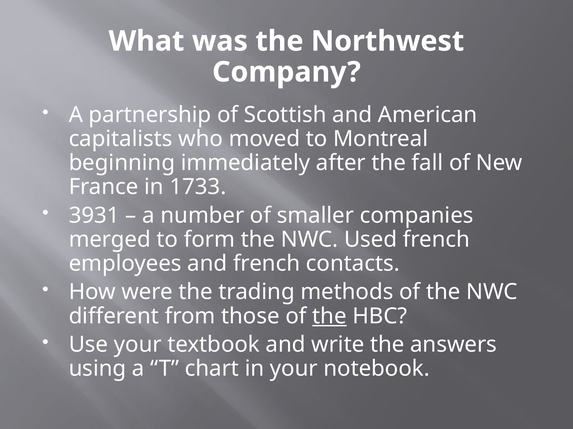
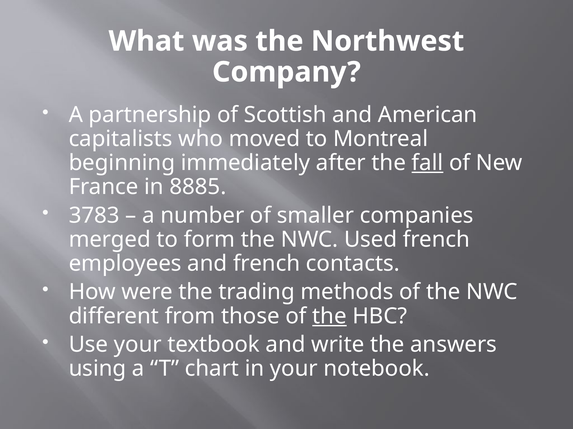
fall underline: none -> present (427, 163)
1733: 1733 -> 8885 (198, 187)
3931: 3931 -> 3783 (94, 216)
